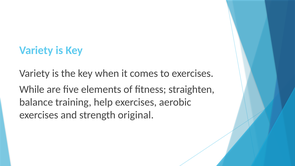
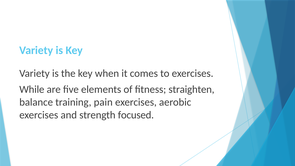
help: help -> pain (103, 102)
original: original -> focused (136, 115)
